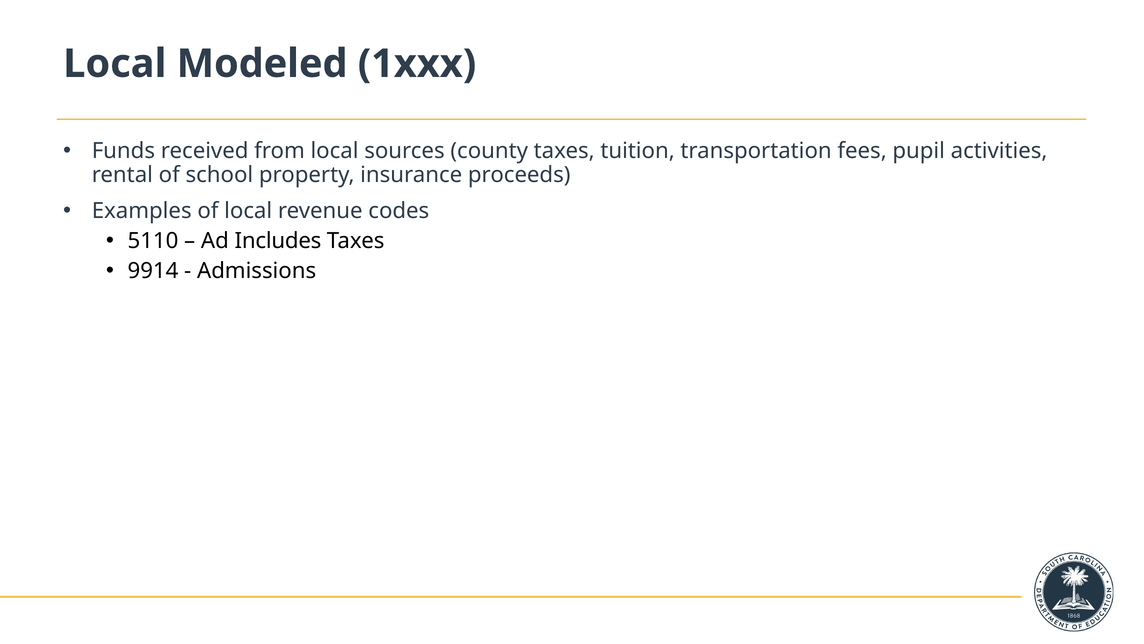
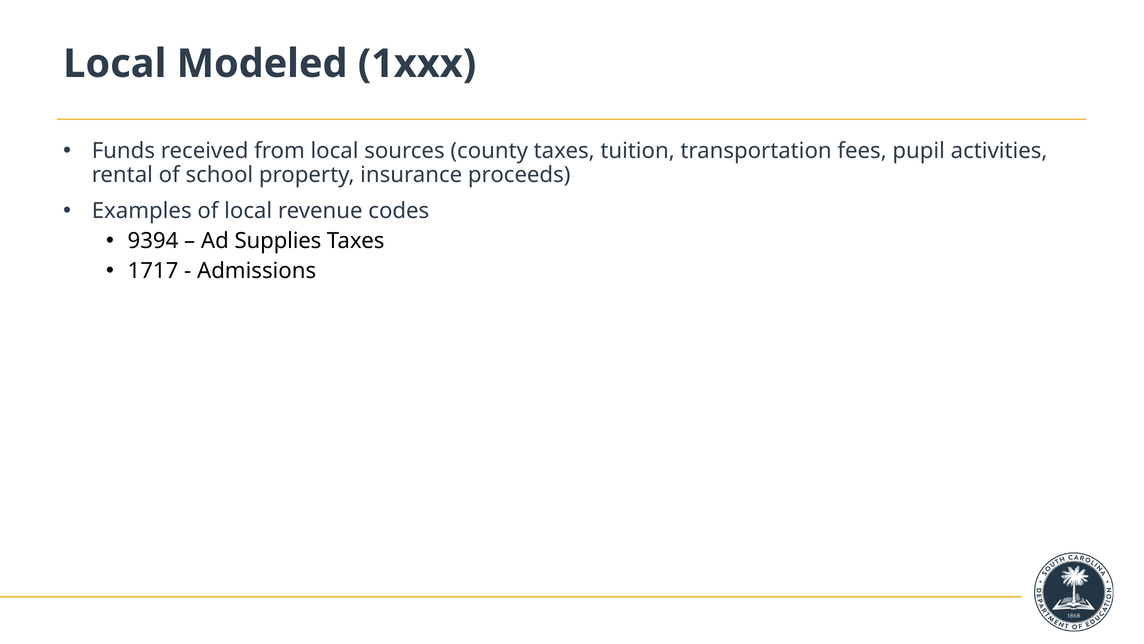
5110: 5110 -> 9394 (153, 241)
Includes: Includes -> Supplies (278, 241)
9914: 9914 -> 1717 (153, 271)
